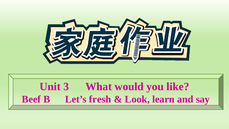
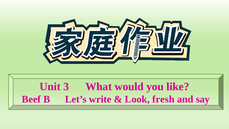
fresh: fresh -> write (100, 99)
learn: learn -> fresh (163, 99)
